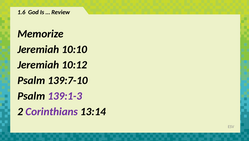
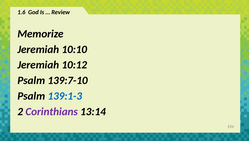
139:1-3 colour: purple -> blue (65, 96)
